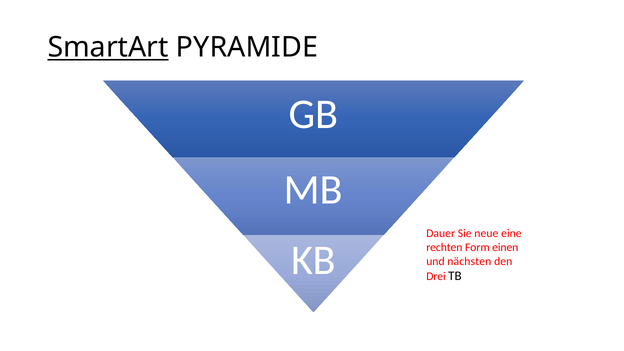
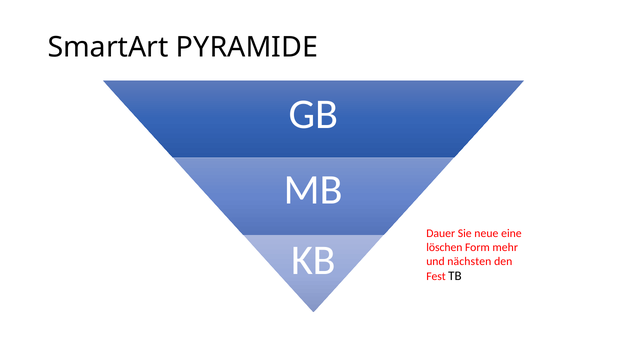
SmartArt underline: present -> none (108, 47)
rechten: rechten -> löschen (444, 247)
einen: einen -> mehr (505, 247)
Drei: Drei -> Fest (436, 277)
